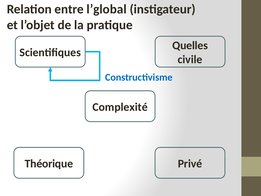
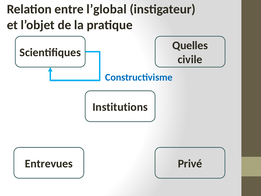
Complexité: Complexité -> Institutions (120, 107)
Théorique: Théorique -> Entrevues (49, 163)
